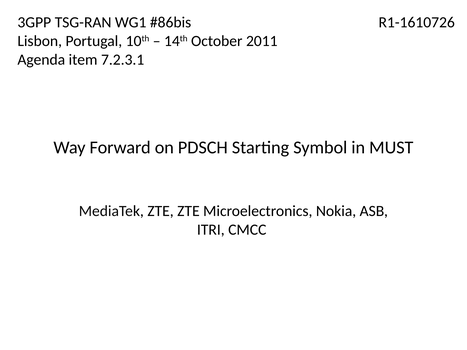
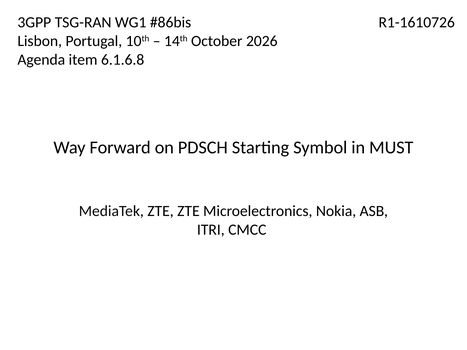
2011: 2011 -> 2026 (262, 41)
7.2.3.1: 7.2.3.1 -> 6.1.6.8 (123, 60)
